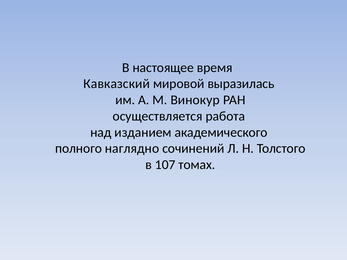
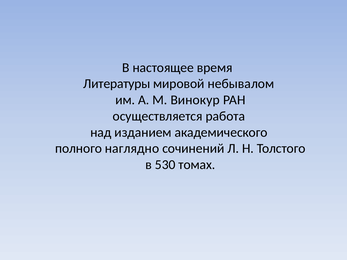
Кавказский: Кавказский -> Литературы (117, 84)
выразилась: выразилась -> небывалом (241, 84)
107: 107 -> 530 (165, 165)
